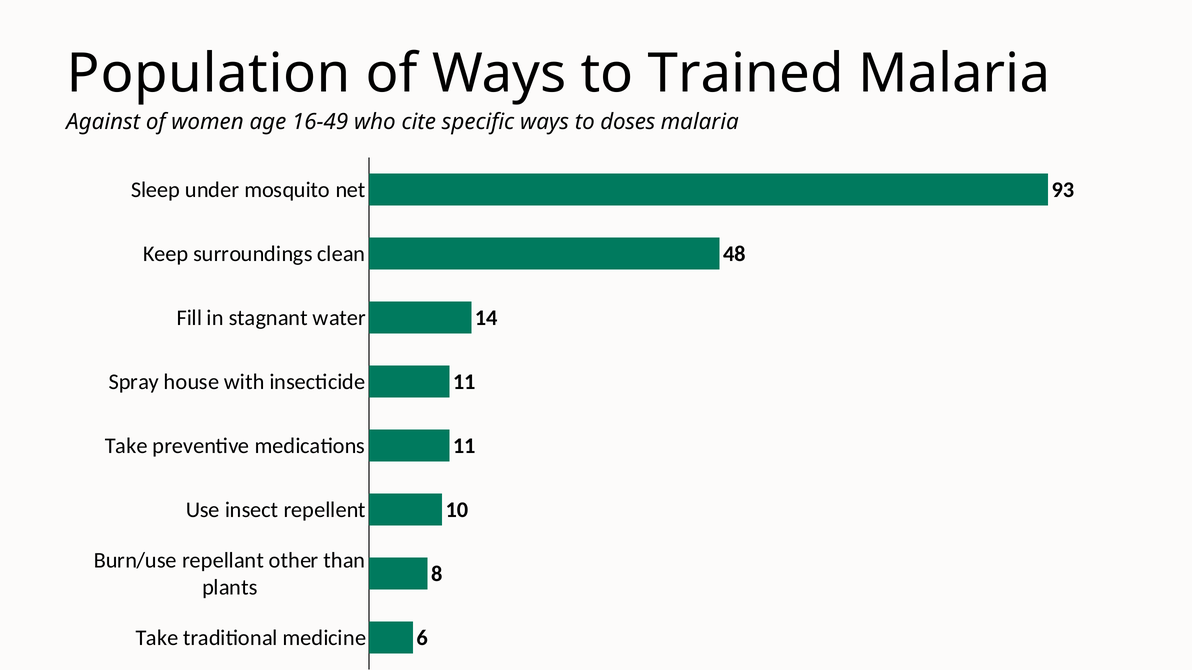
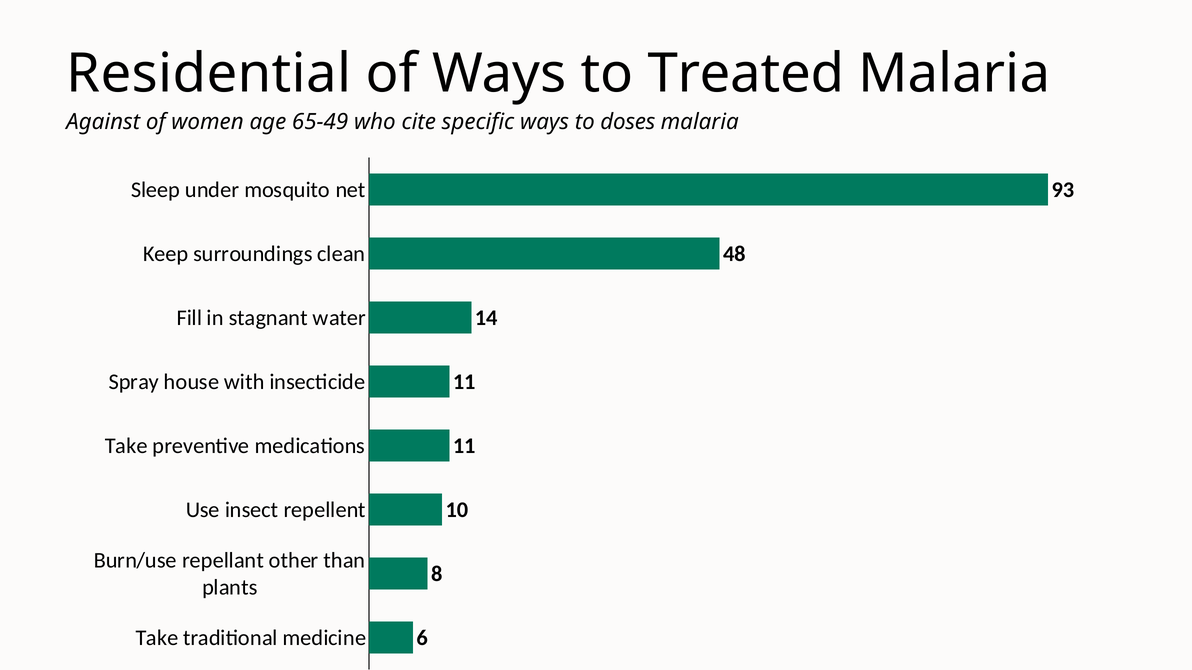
Population: Population -> Residential (209, 74)
Trained: Trained -> Treated (746, 74)
16-49: 16-49 -> 65-49 (320, 122)
